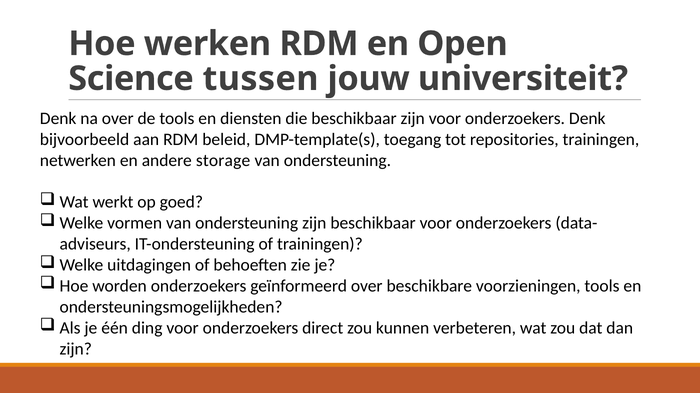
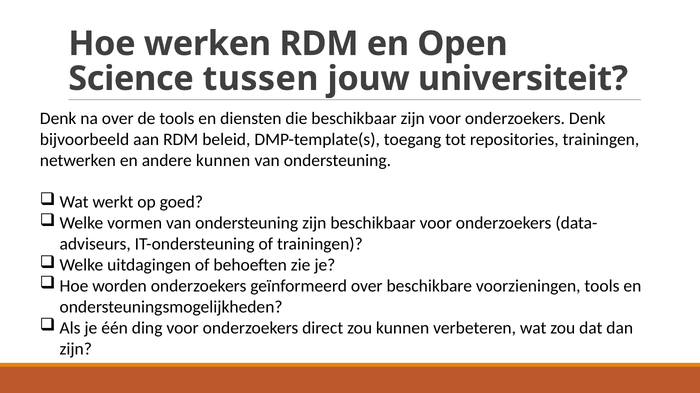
andere storage: storage -> kunnen (223, 161)
